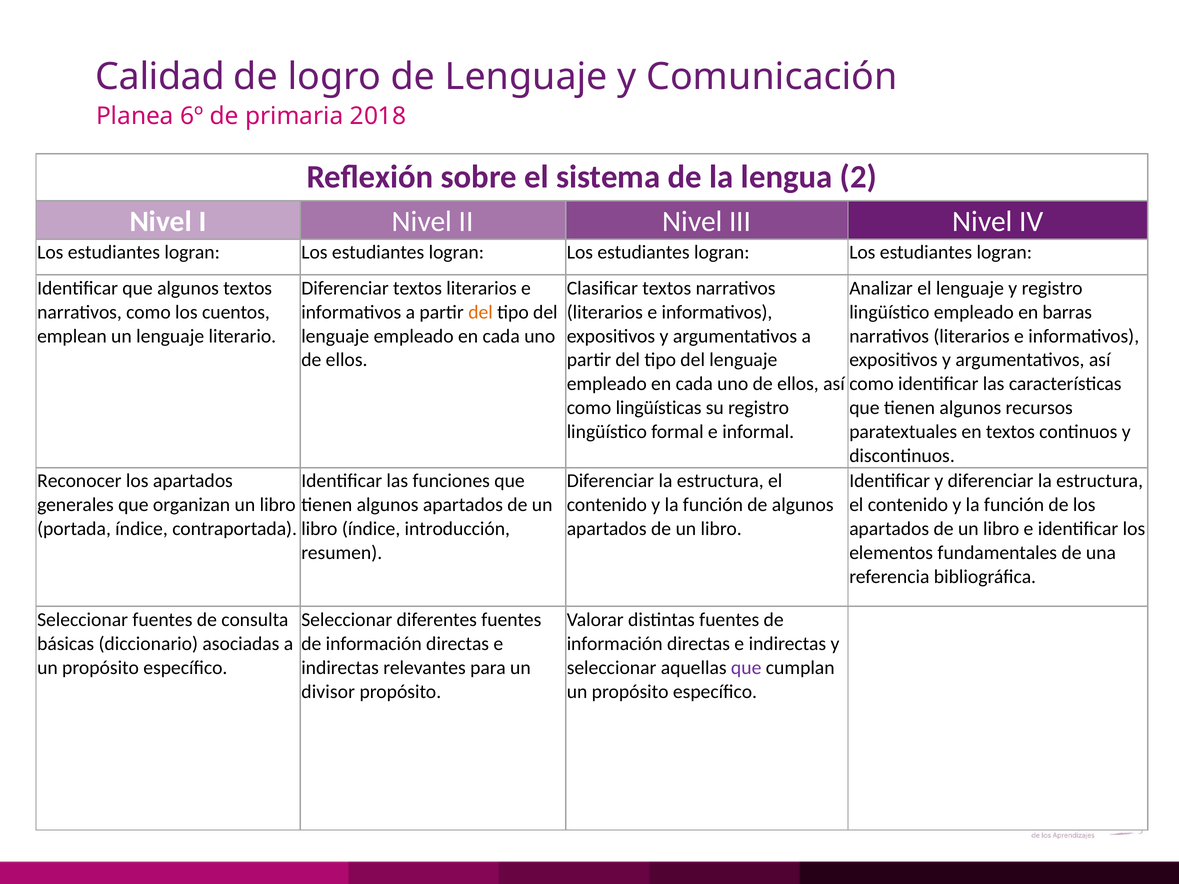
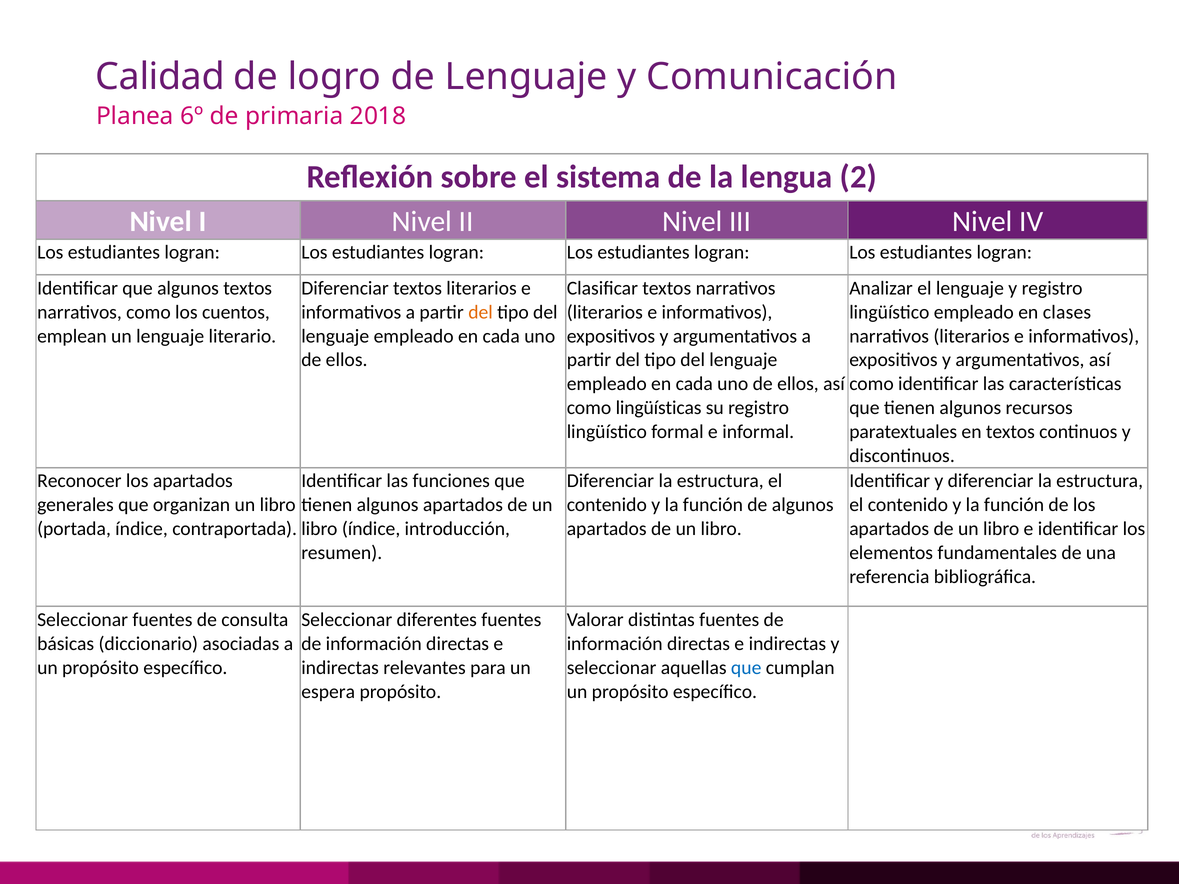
barras: barras -> clases (1067, 312)
que colour: purple -> blue (746, 668)
divisor: divisor -> espera (328, 692)
